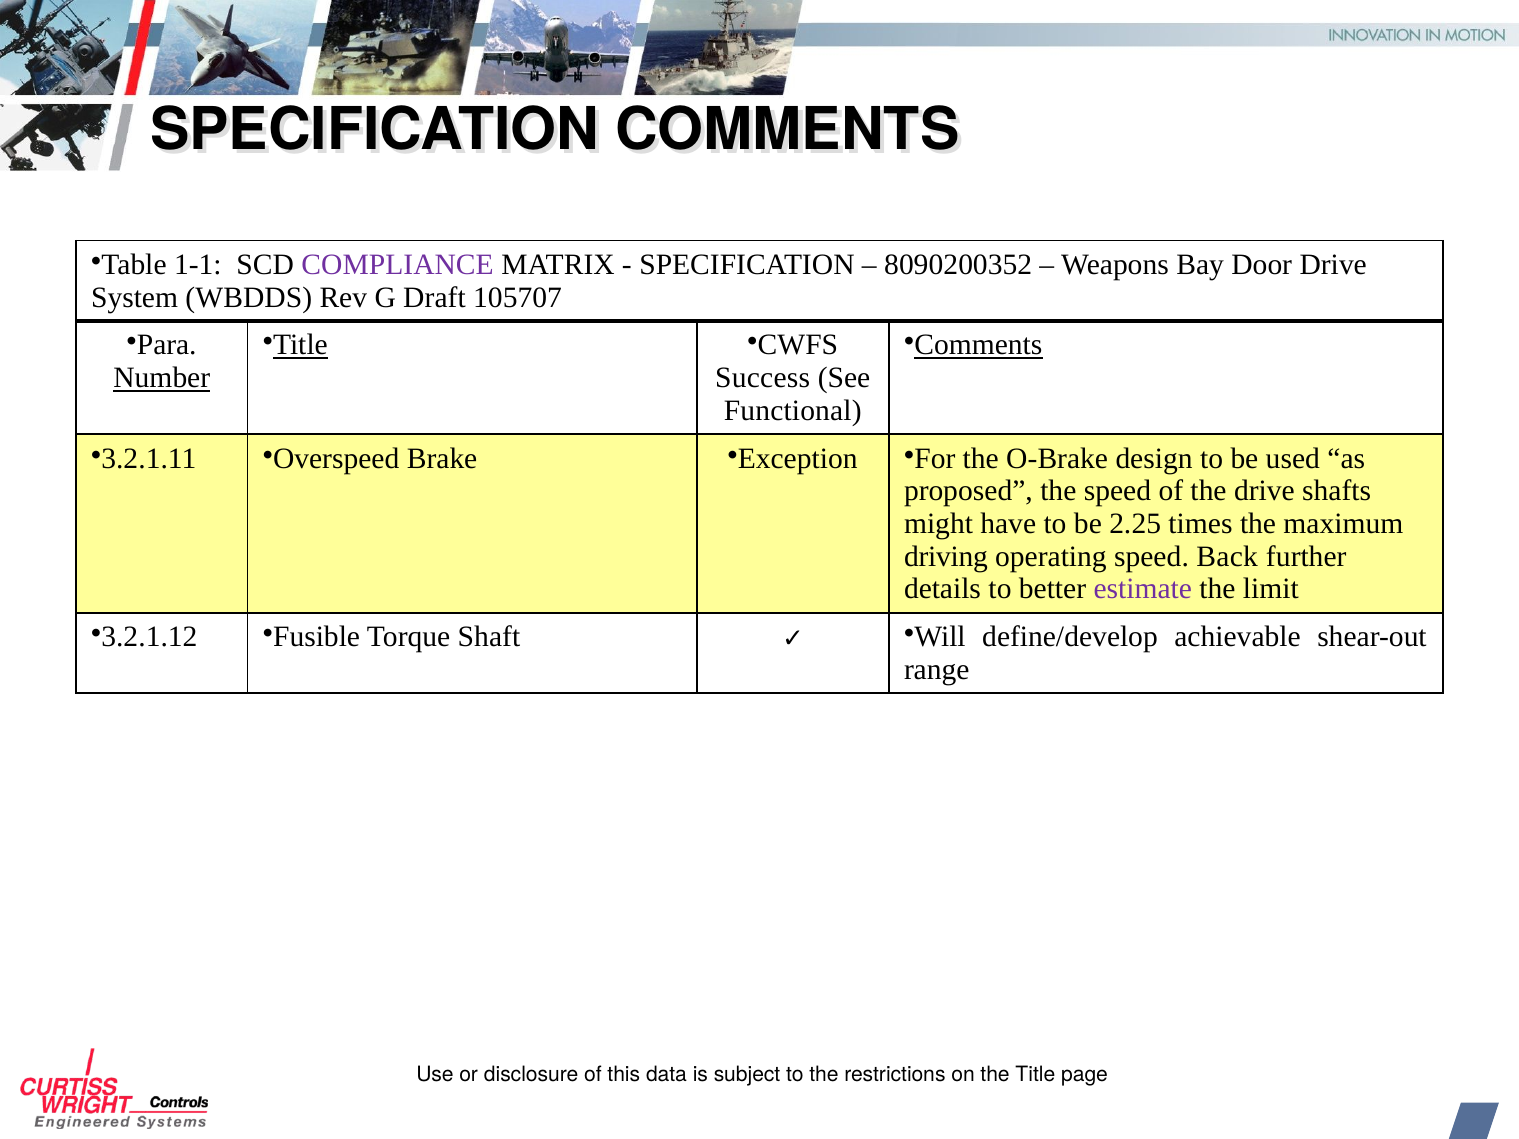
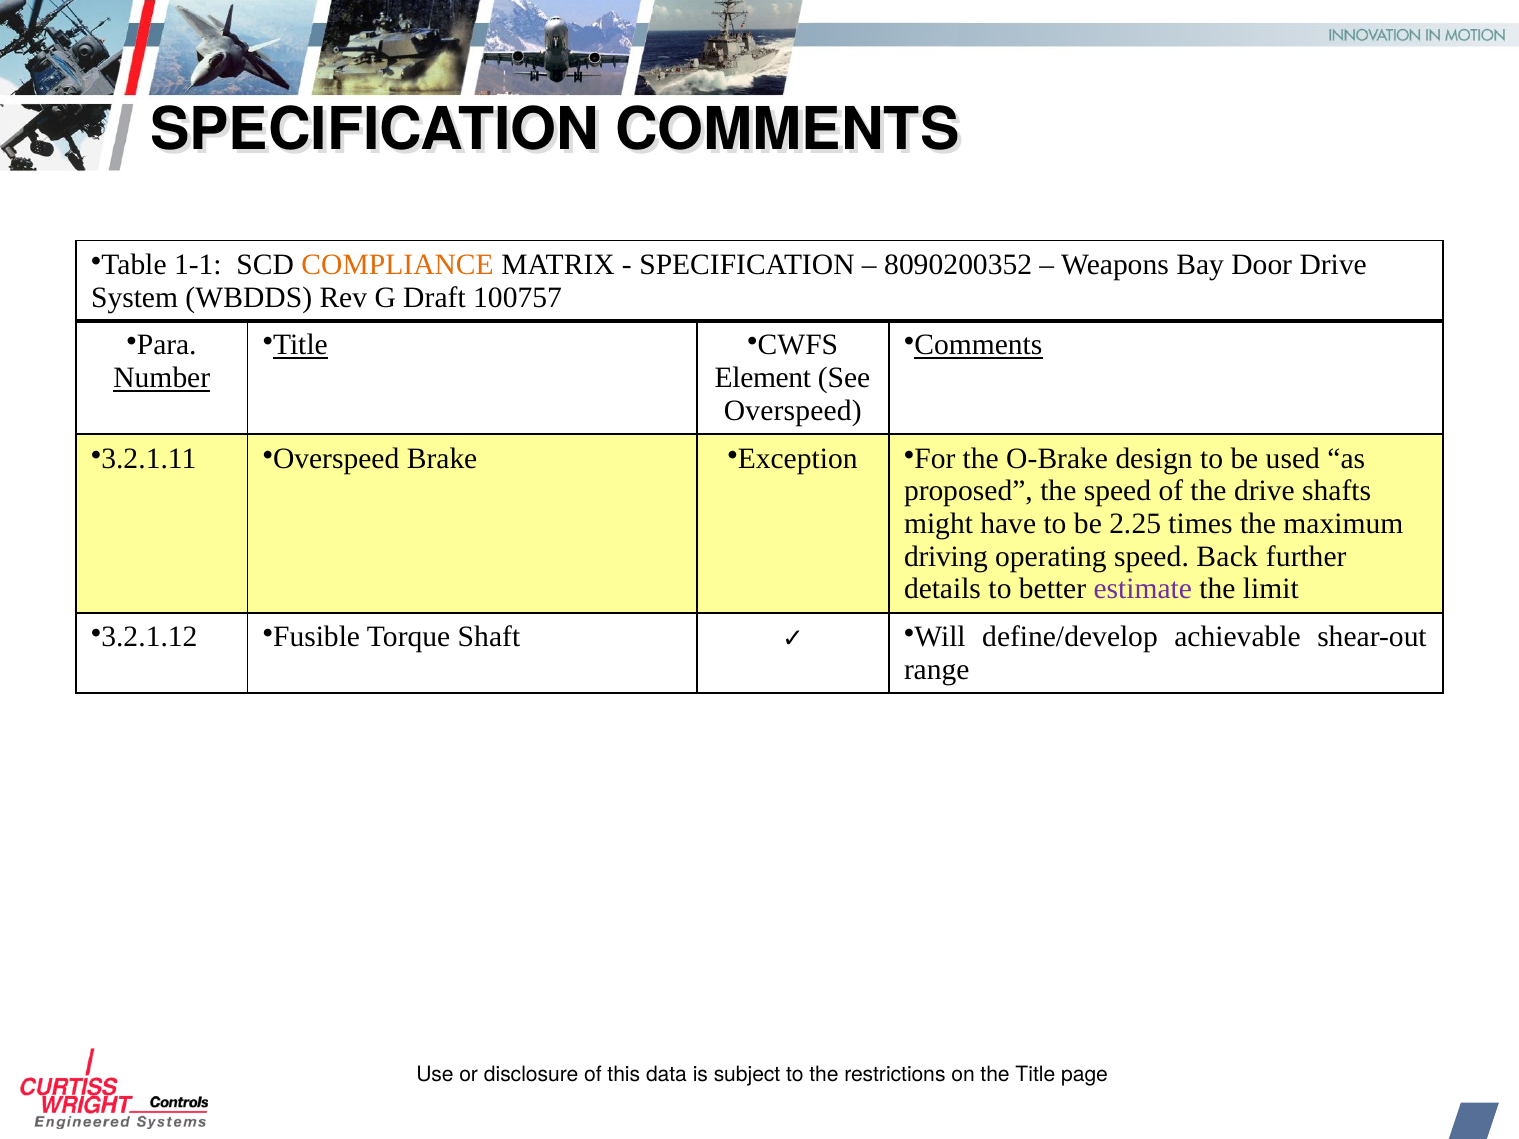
COMPLIANCE colour: purple -> orange (398, 265)
105707: 105707 -> 100757 (518, 297)
Success: Success -> Element (763, 378)
Functional: Functional -> Overspeed (793, 411)
